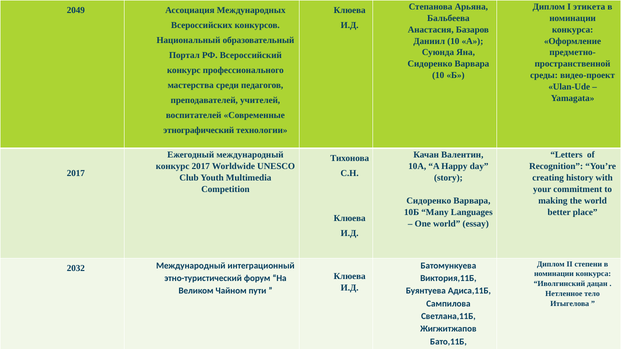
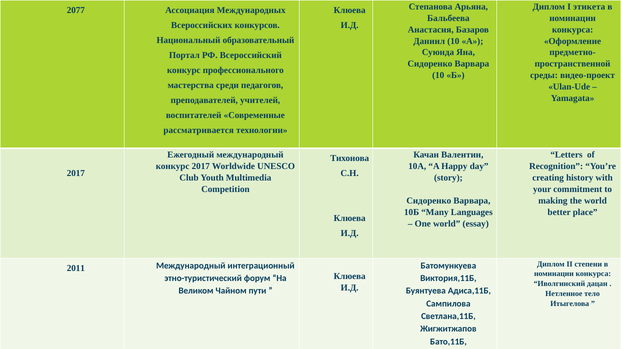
2049: 2049 -> 2077 (76, 10)
этнографический: этнографический -> рассматривается (199, 130)
2032: 2032 -> 2011 (76, 269)
